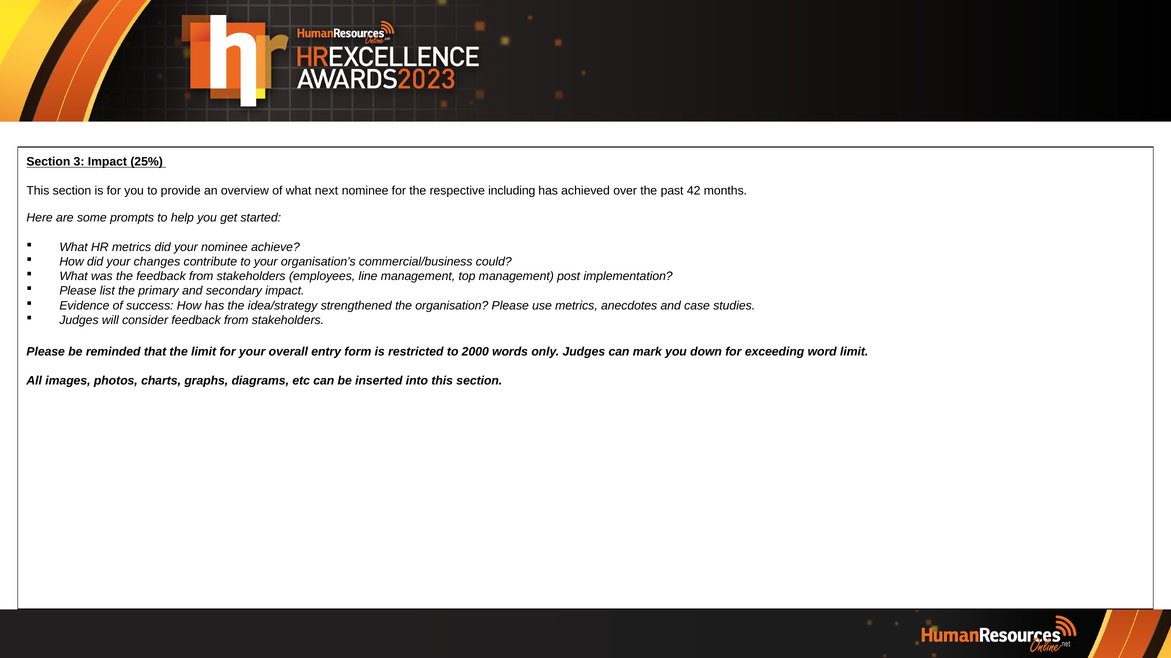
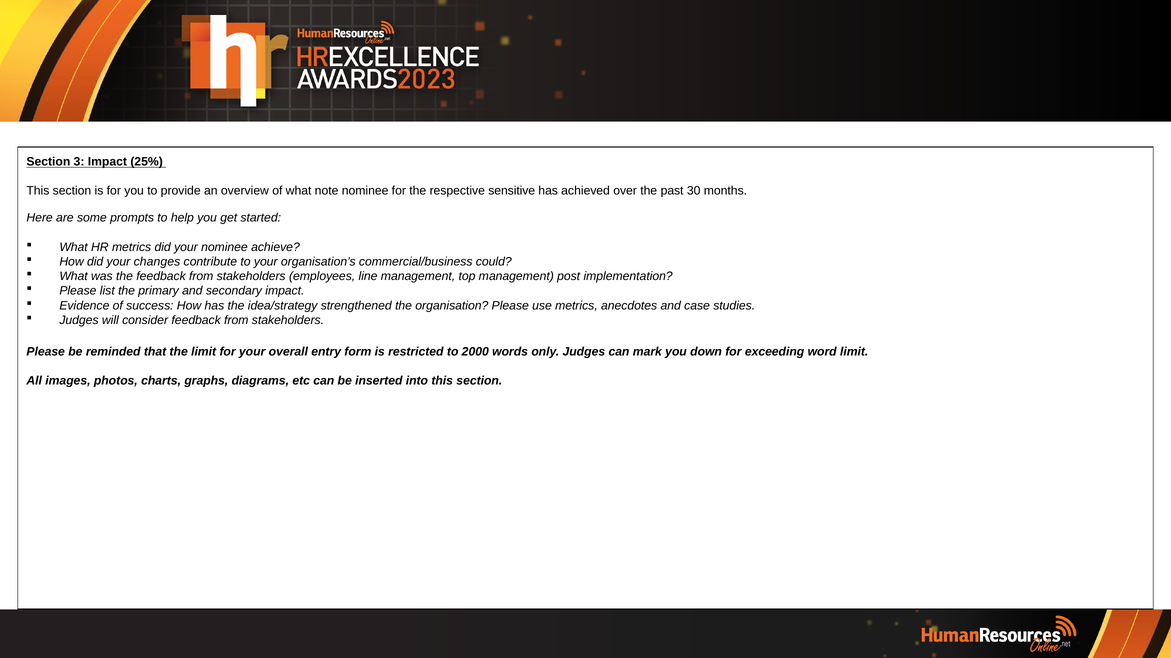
next: next -> note (327, 191)
including: including -> sensitive (512, 191)
42: 42 -> 30 (694, 191)
